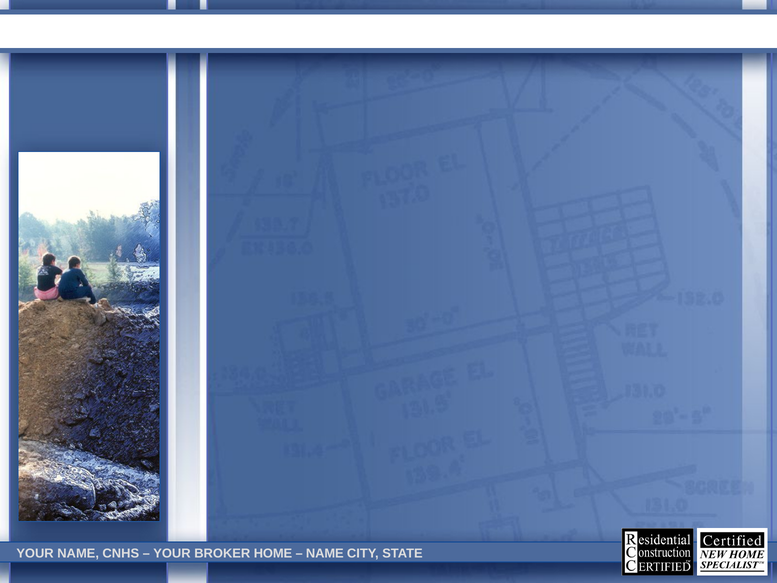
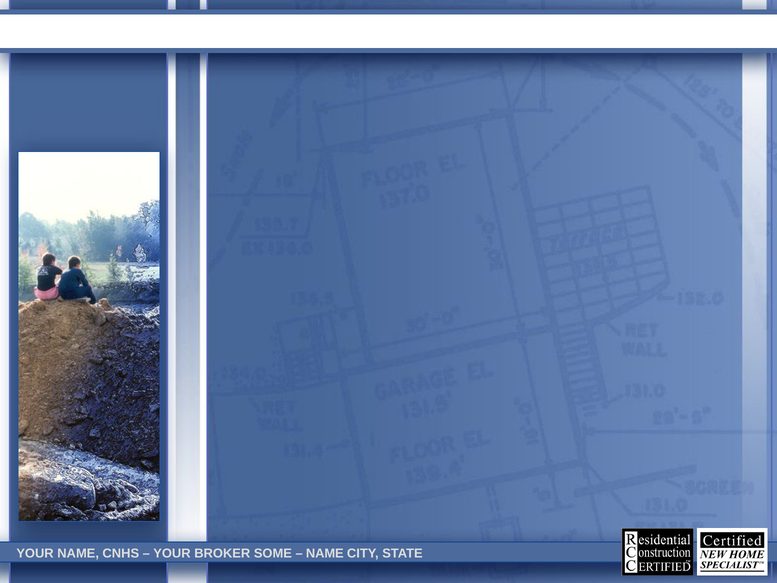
HOME: HOME -> SOME (273, 553)
